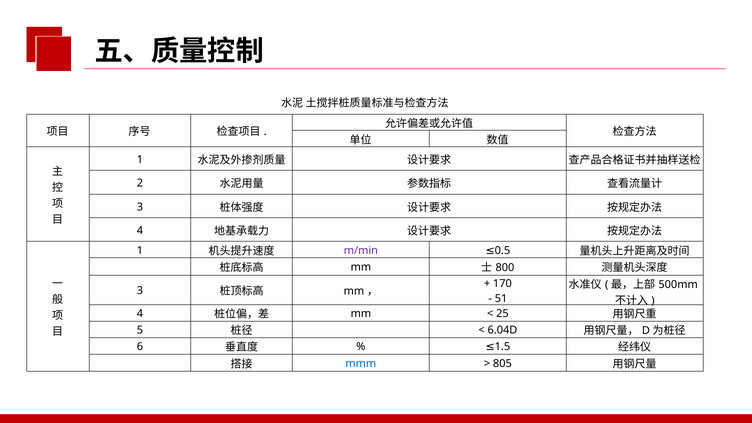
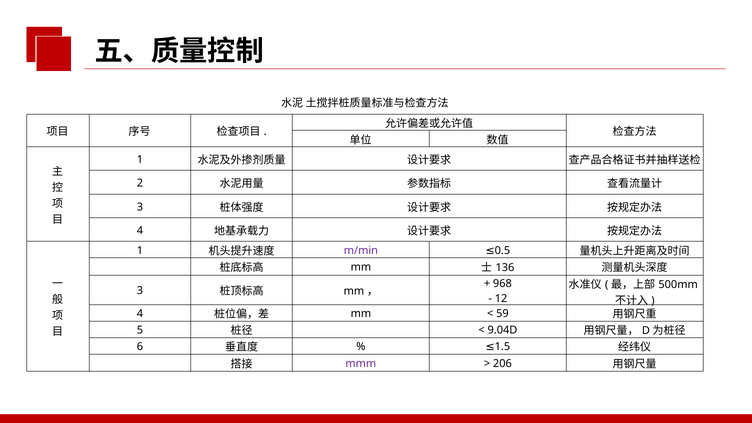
800: 800 -> 136 (505, 268)
170: 170 -> 968 (502, 284)
51: 51 -> 12 (501, 299)
25: 25 -> 59 (502, 314)
6.04D: 6.04D -> 9.04D (502, 330)
mmm colour: blue -> purple (361, 364)
805: 805 -> 206 (502, 364)
